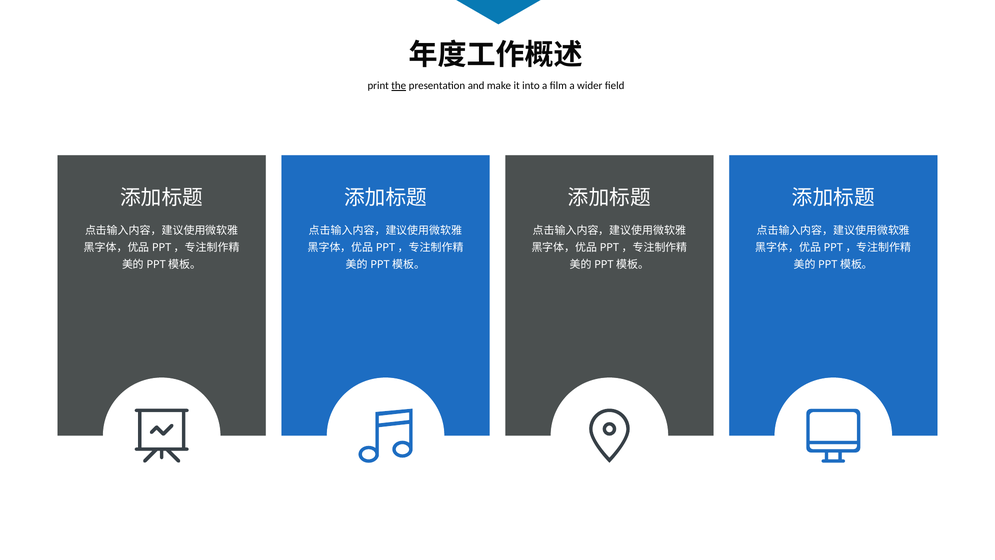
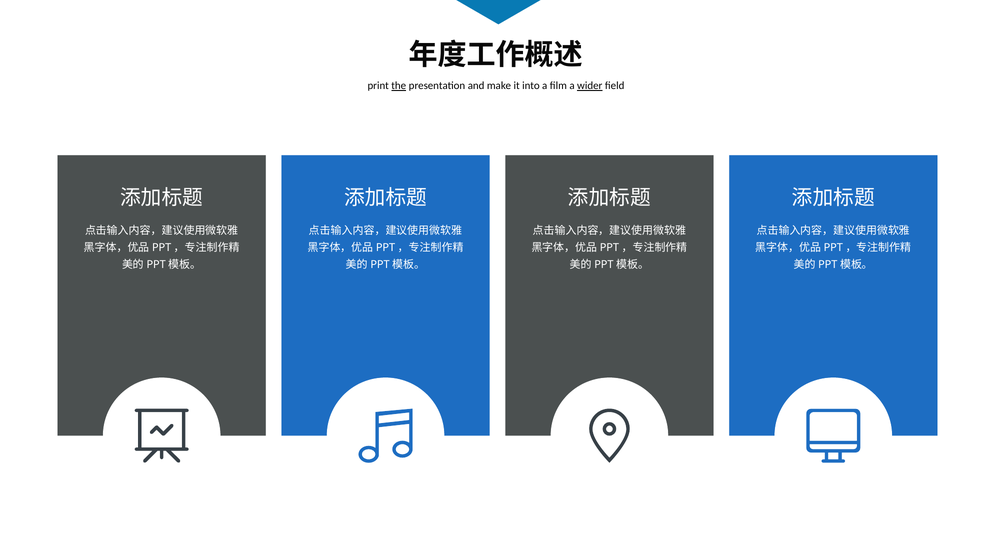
wider underline: none -> present (590, 86)
